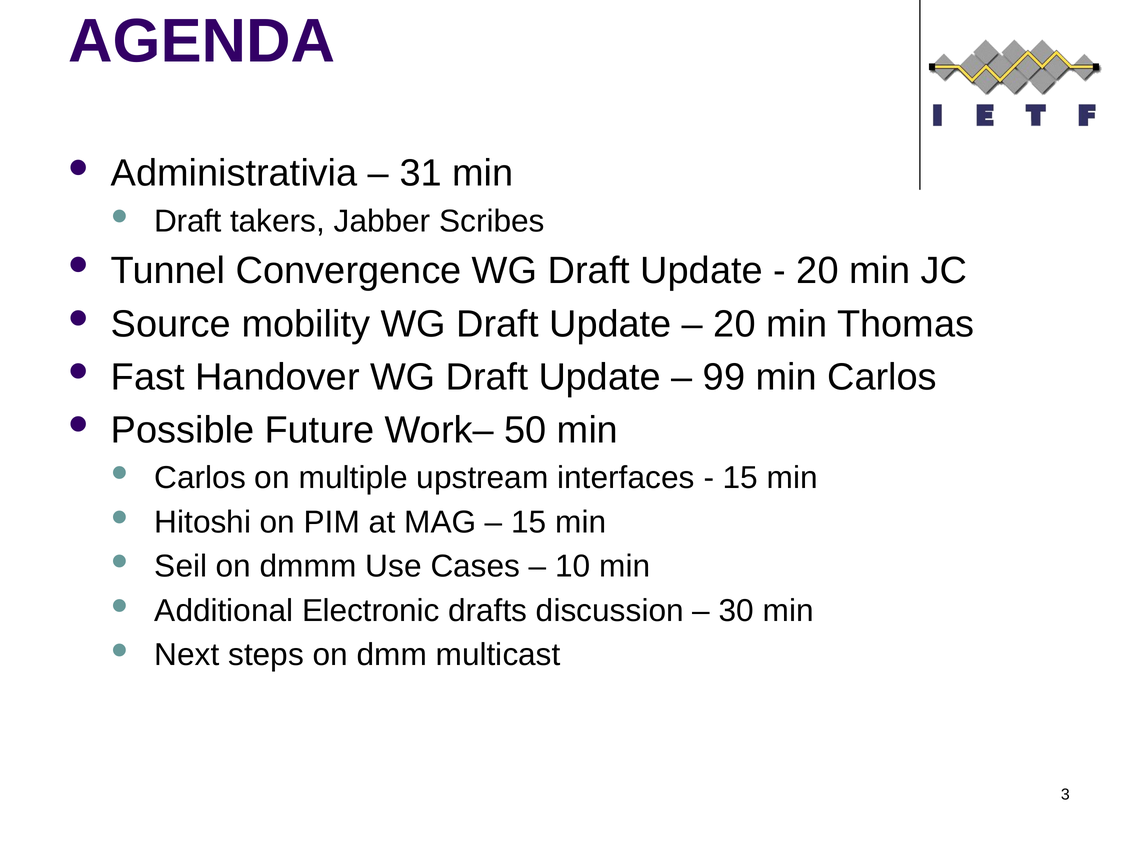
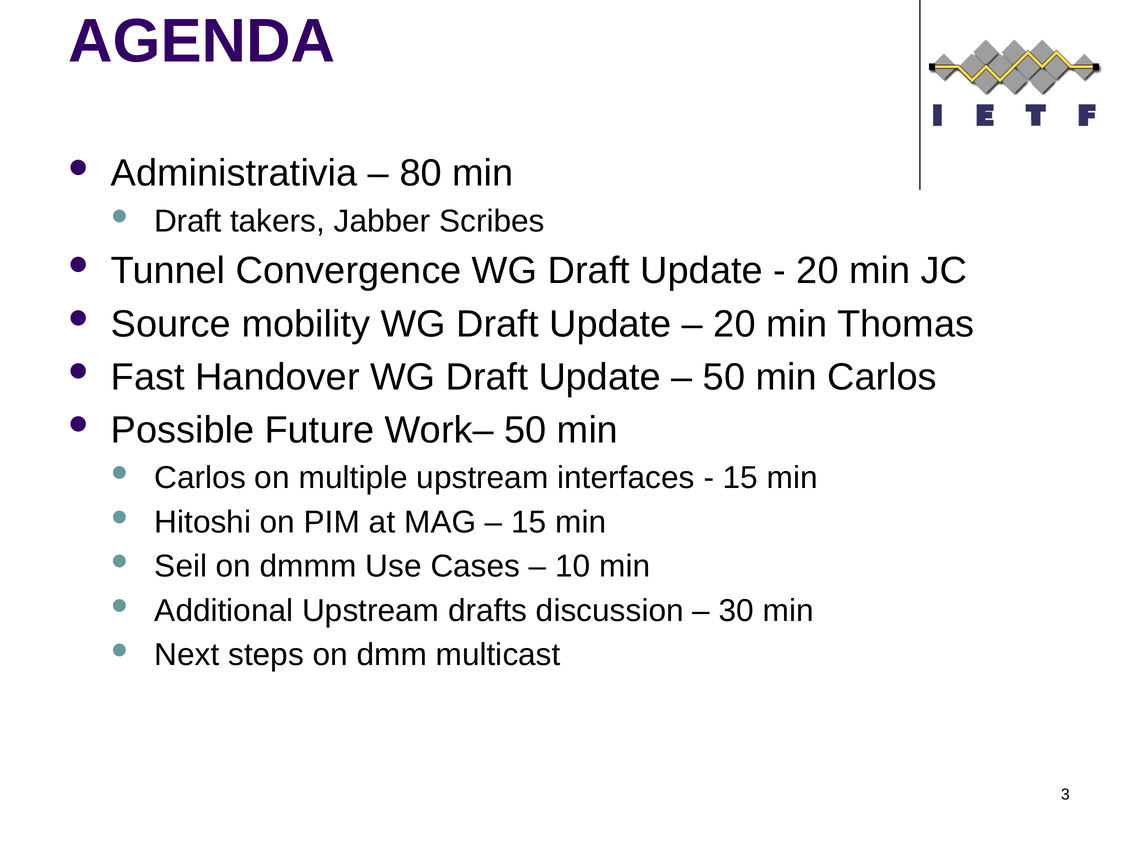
31: 31 -> 80 (421, 173)
99: 99 -> 50 (724, 377)
Additional Electronic: Electronic -> Upstream (371, 610)
